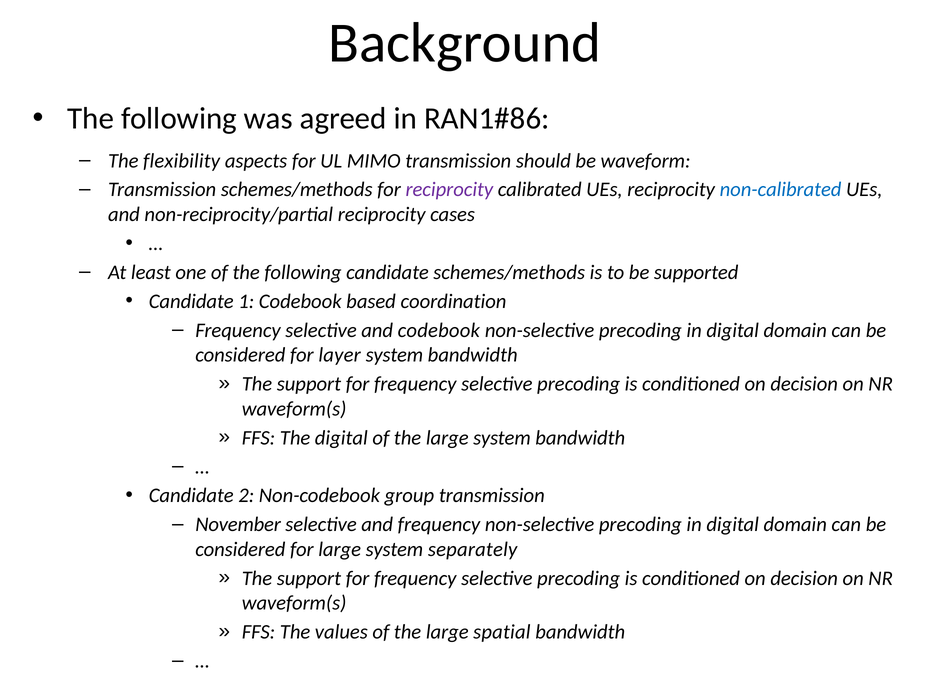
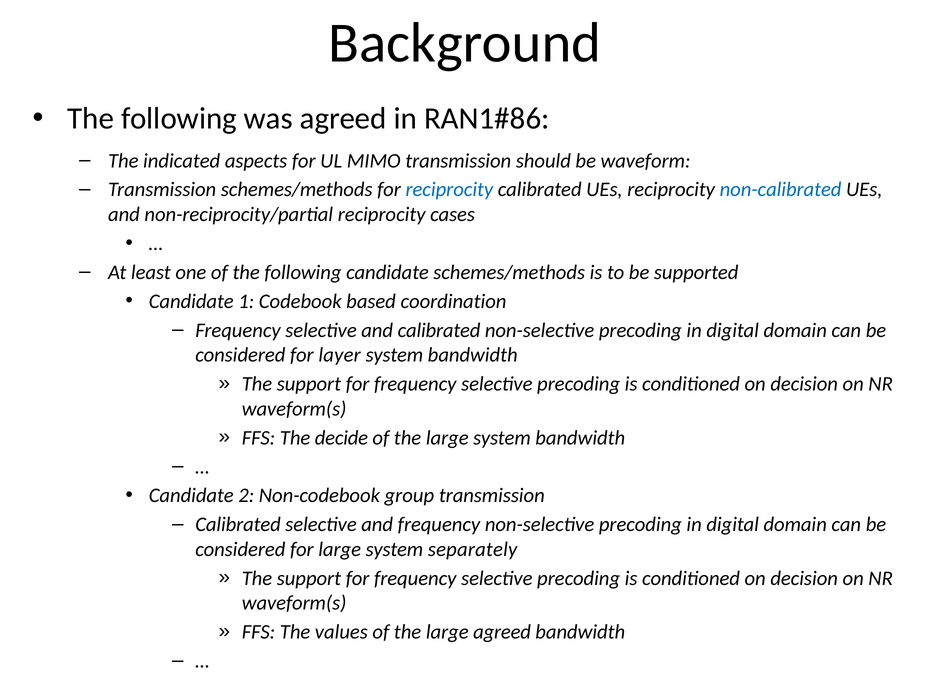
flexibility: flexibility -> indicated (182, 161)
reciprocity colour: purple -> blue (449, 190)
and codebook: codebook -> calibrated (439, 330)
The digital: digital -> decide (341, 437)
November: November -> Calibrated (238, 524)
large spatial: spatial -> agreed (502, 632)
